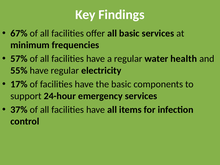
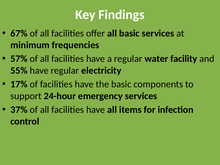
health: health -> facility (184, 59)
